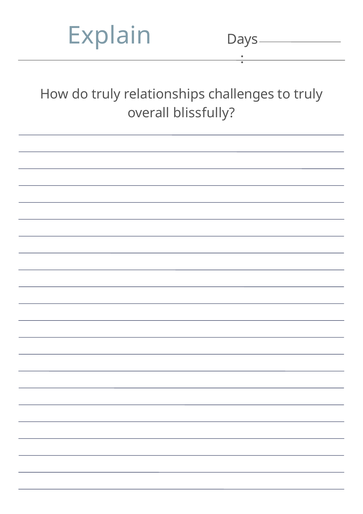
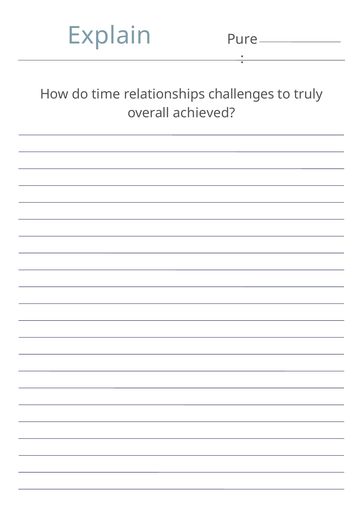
Days: Days -> Pure (242, 39)
do truly: truly -> time (106, 94)
blissfully: blissfully -> achieved (204, 113)
